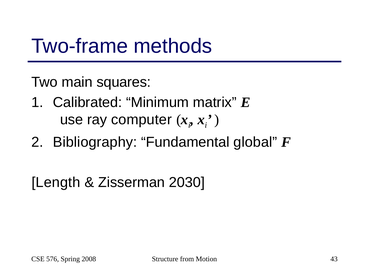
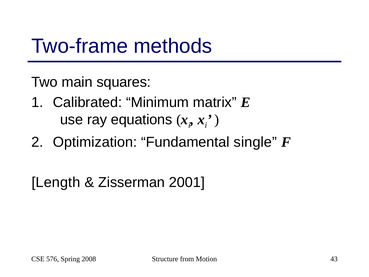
computer: computer -> equations (142, 120)
Bibliography: Bibliography -> Optimization (95, 142)
global: global -> single (255, 142)
2030: 2030 -> 2001 (187, 182)
